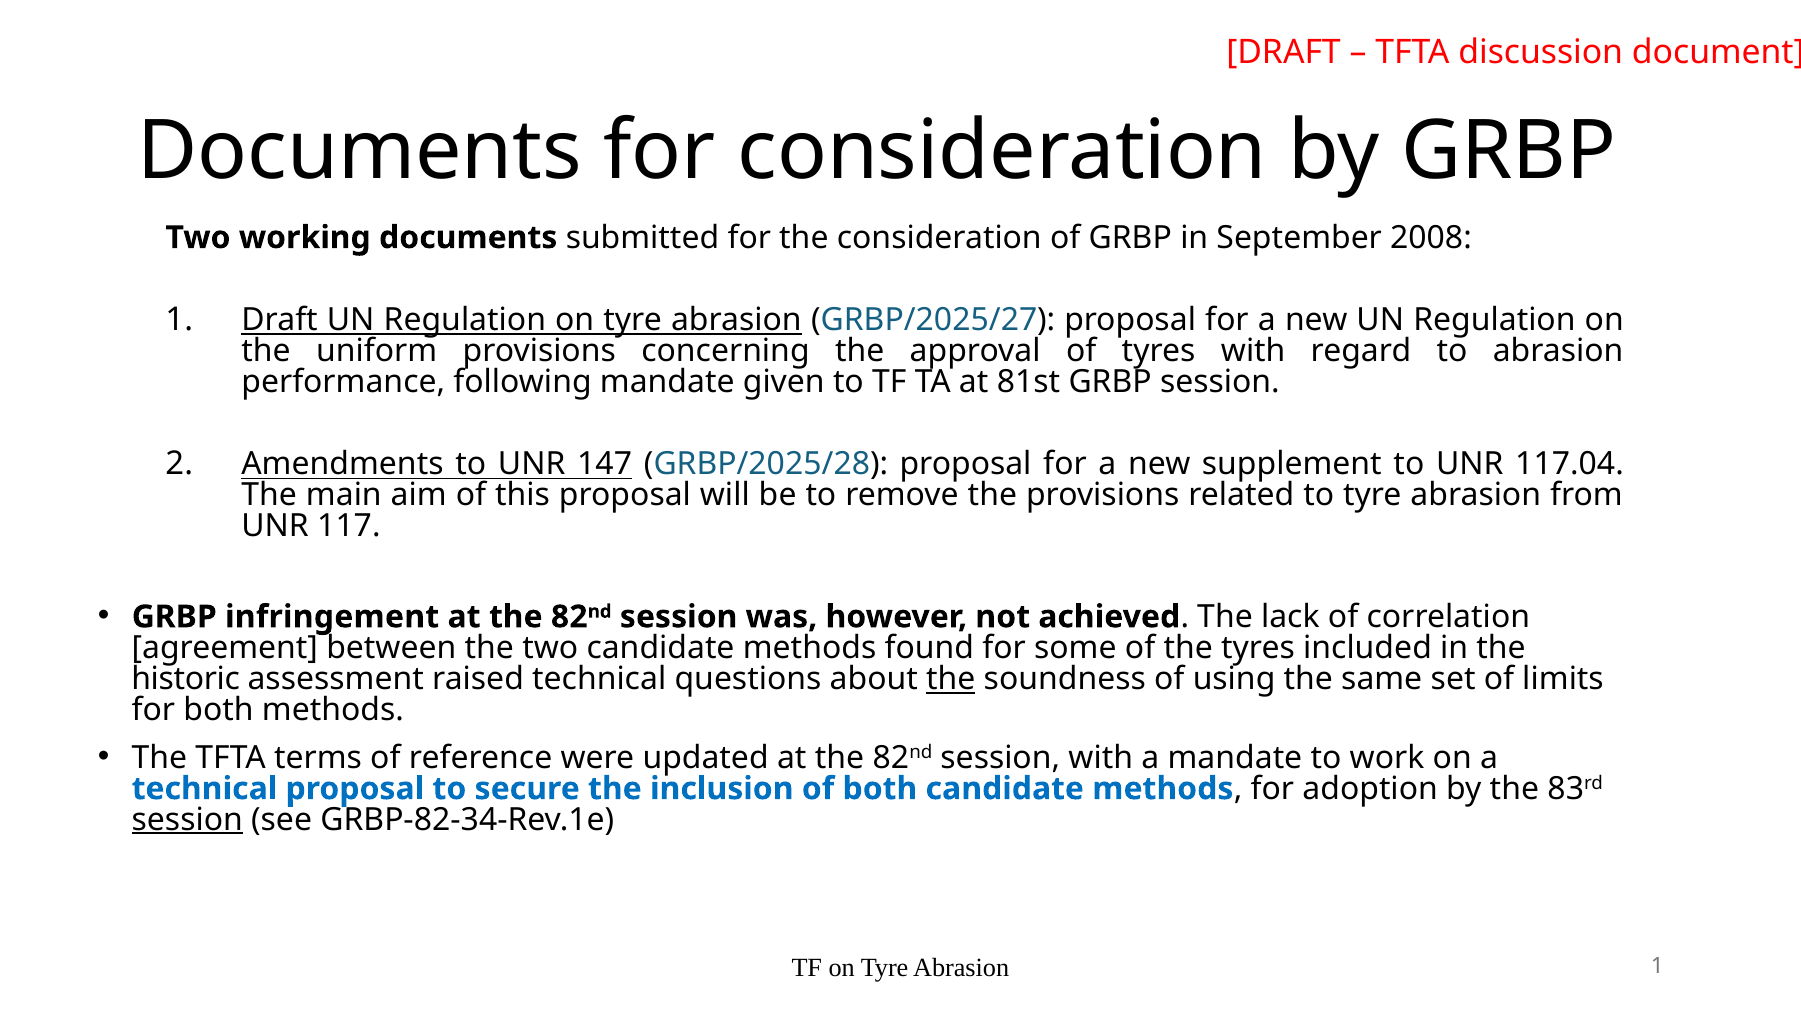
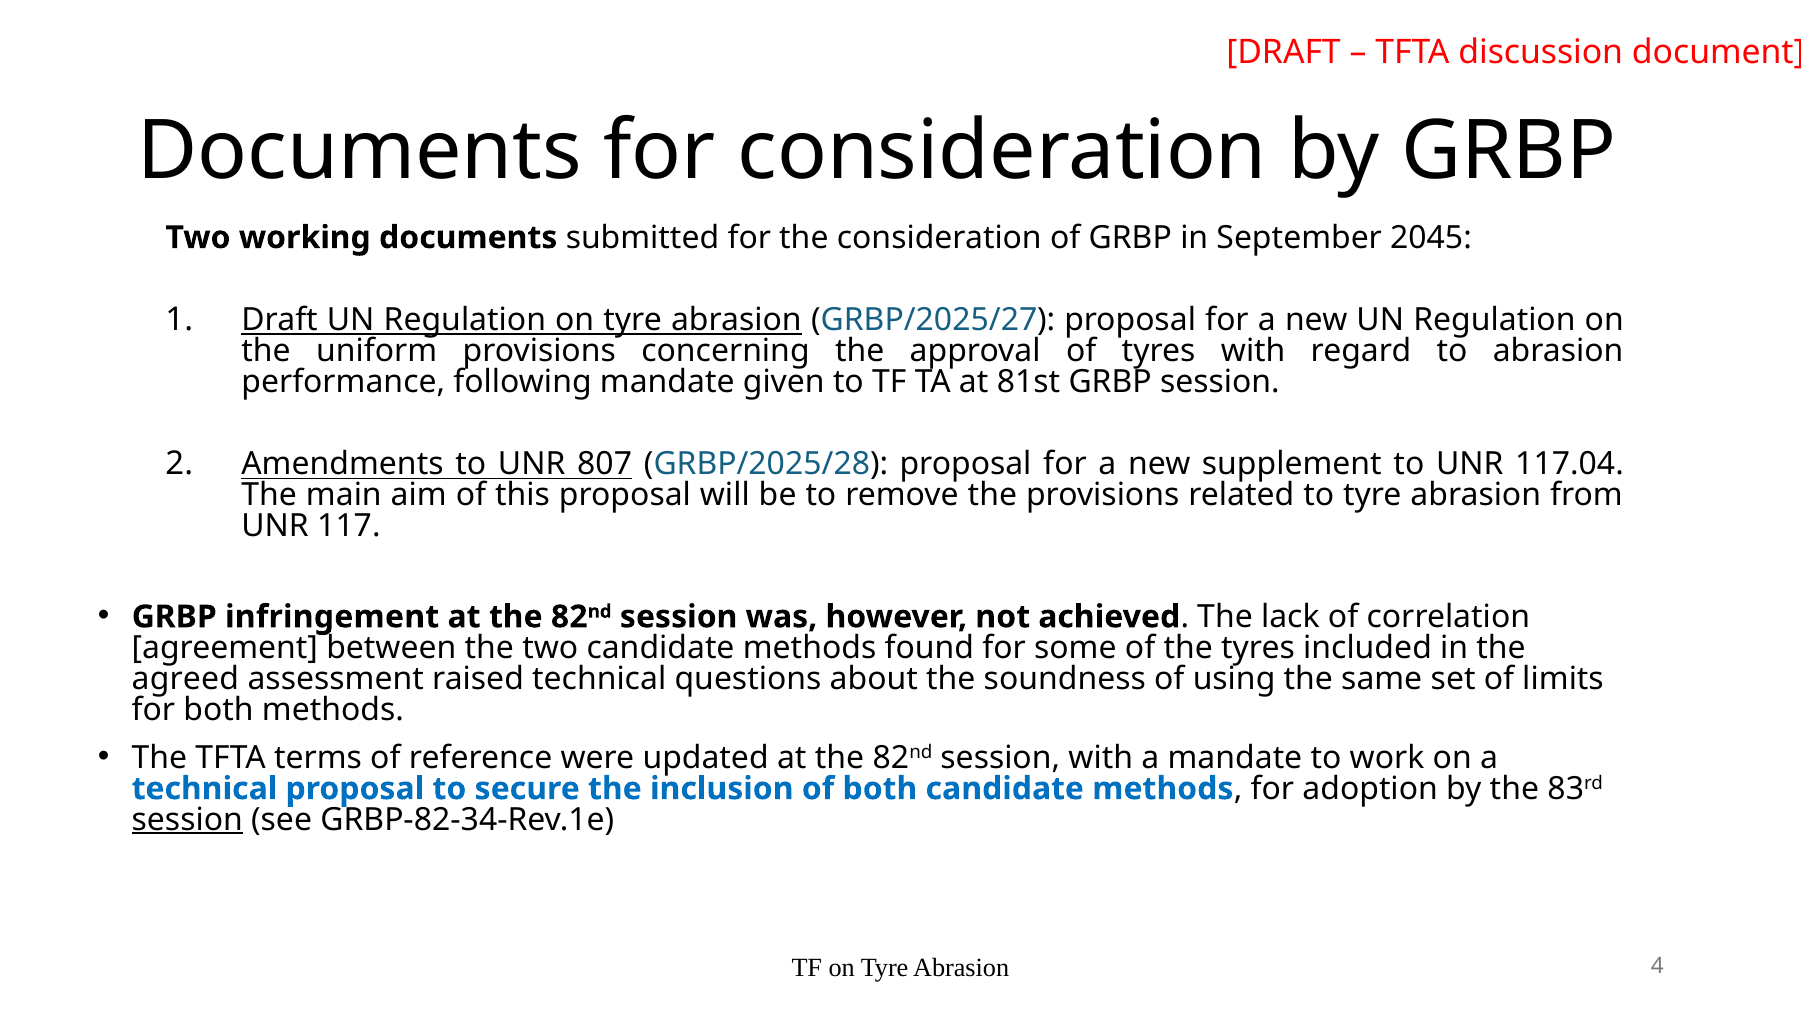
2008: 2008 -> 2045 (1431, 238)
147: 147 -> 807 (605, 464)
historic: historic -> agreed (185, 679)
the underline: present -> none (951, 679)
Abrasion 1: 1 -> 4 (1657, 966)
